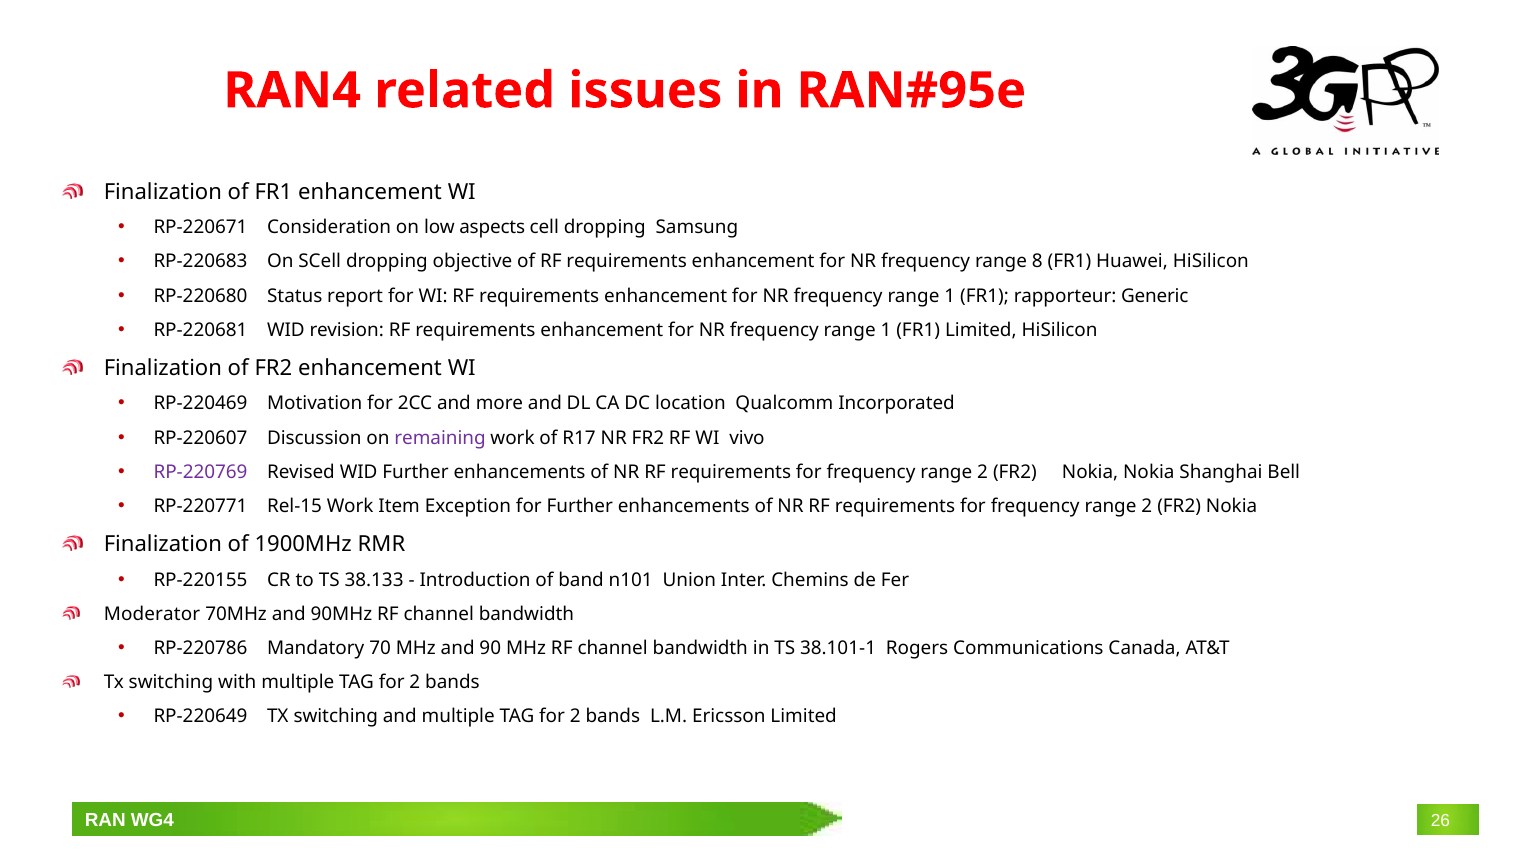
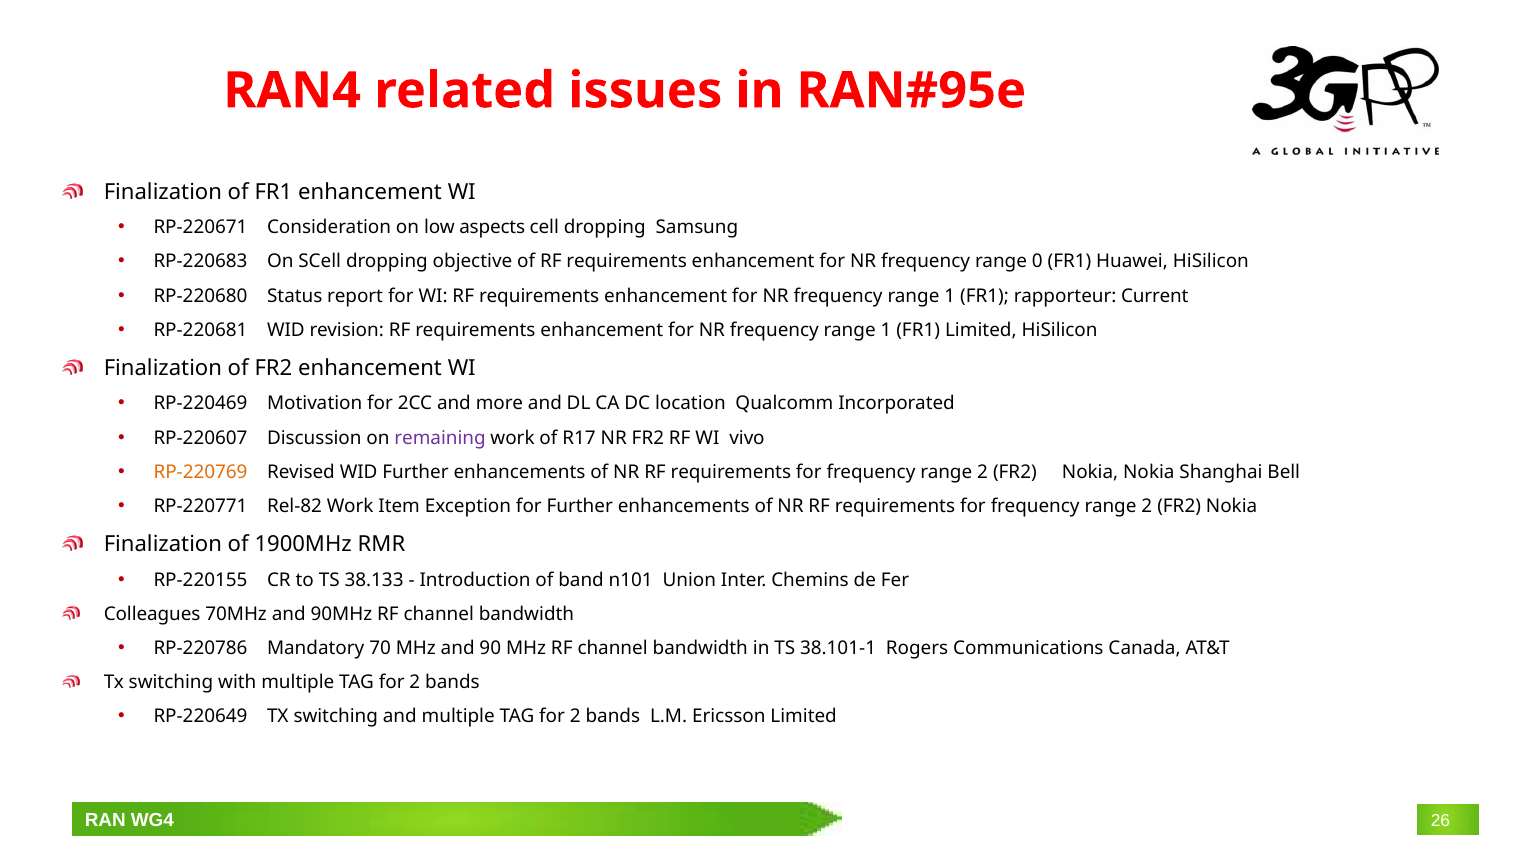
8: 8 -> 0 (1037, 262)
Generic: Generic -> Current (1155, 296)
RP-220769 colour: purple -> orange (201, 472)
Rel-15: Rel-15 -> Rel-82 (294, 506)
Moderator: Moderator -> Colleagues (152, 614)
